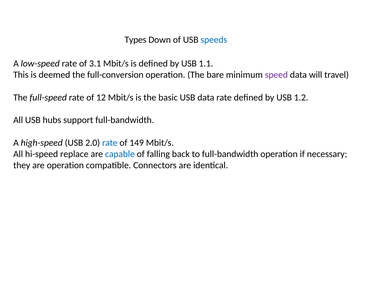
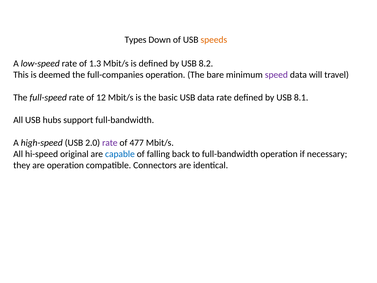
speeds colour: blue -> orange (214, 40)
3.1: 3.1 -> 1.3 (95, 63)
1.1: 1.1 -> 8.2 (206, 63)
full-conversion: full-conversion -> full-companies (115, 75)
1.2: 1.2 -> 8.1 (301, 97)
rate colour: blue -> purple (110, 143)
149: 149 -> 477 (137, 143)
replace: replace -> original (74, 154)
